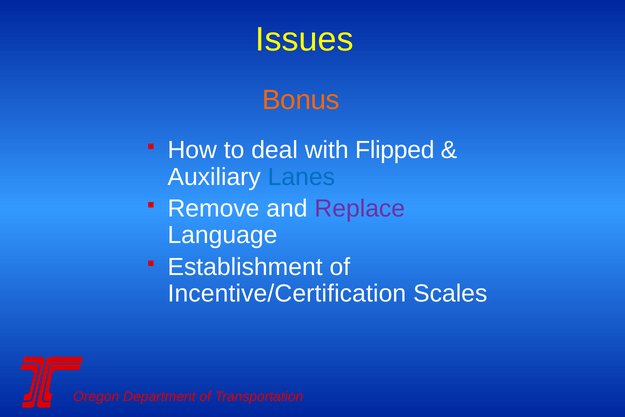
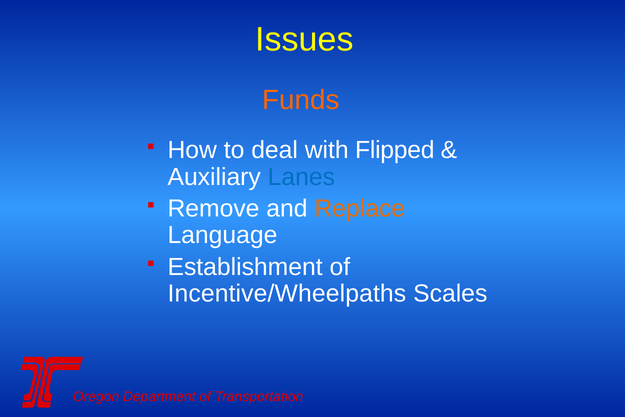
Bonus: Bonus -> Funds (301, 100)
Replace colour: purple -> orange (360, 208)
Incentive/Certification: Incentive/Certification -> Incentive/Wheelpaths (287, 293)
